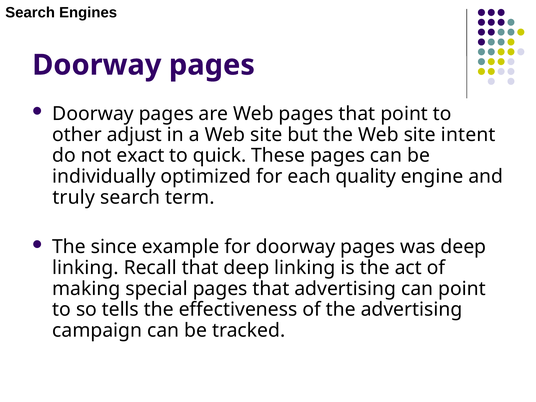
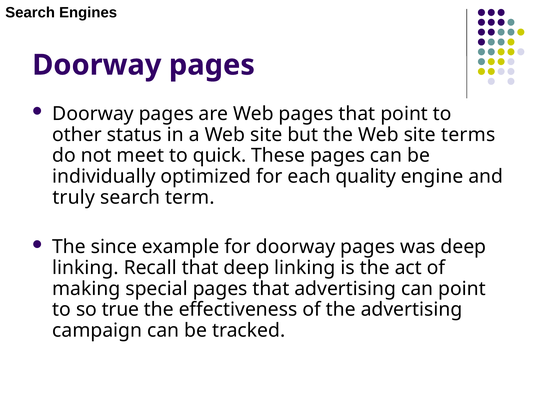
adjust: adjust -> status (134, 135)
intent: intent -> terms (468, 135)
exact: exact -> meet (140, 156)
tells: tells -> true (120, 310)
